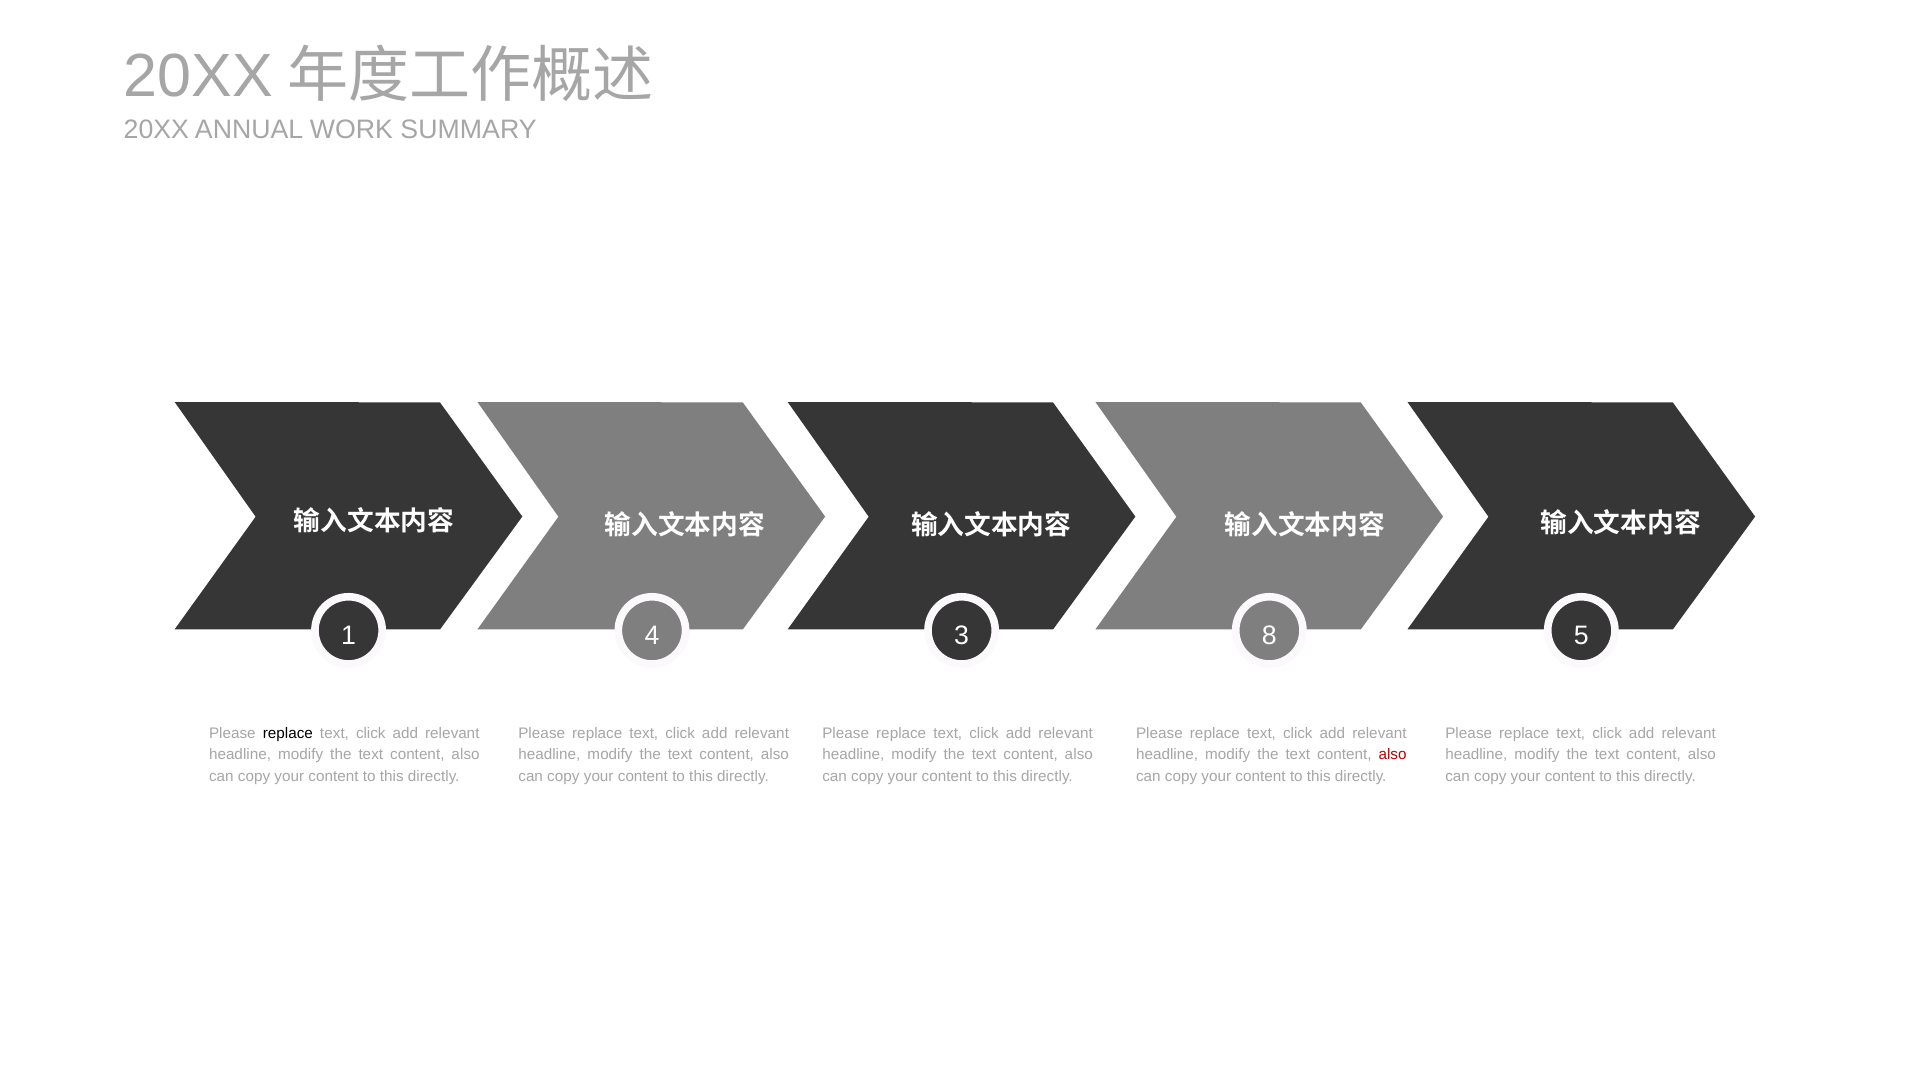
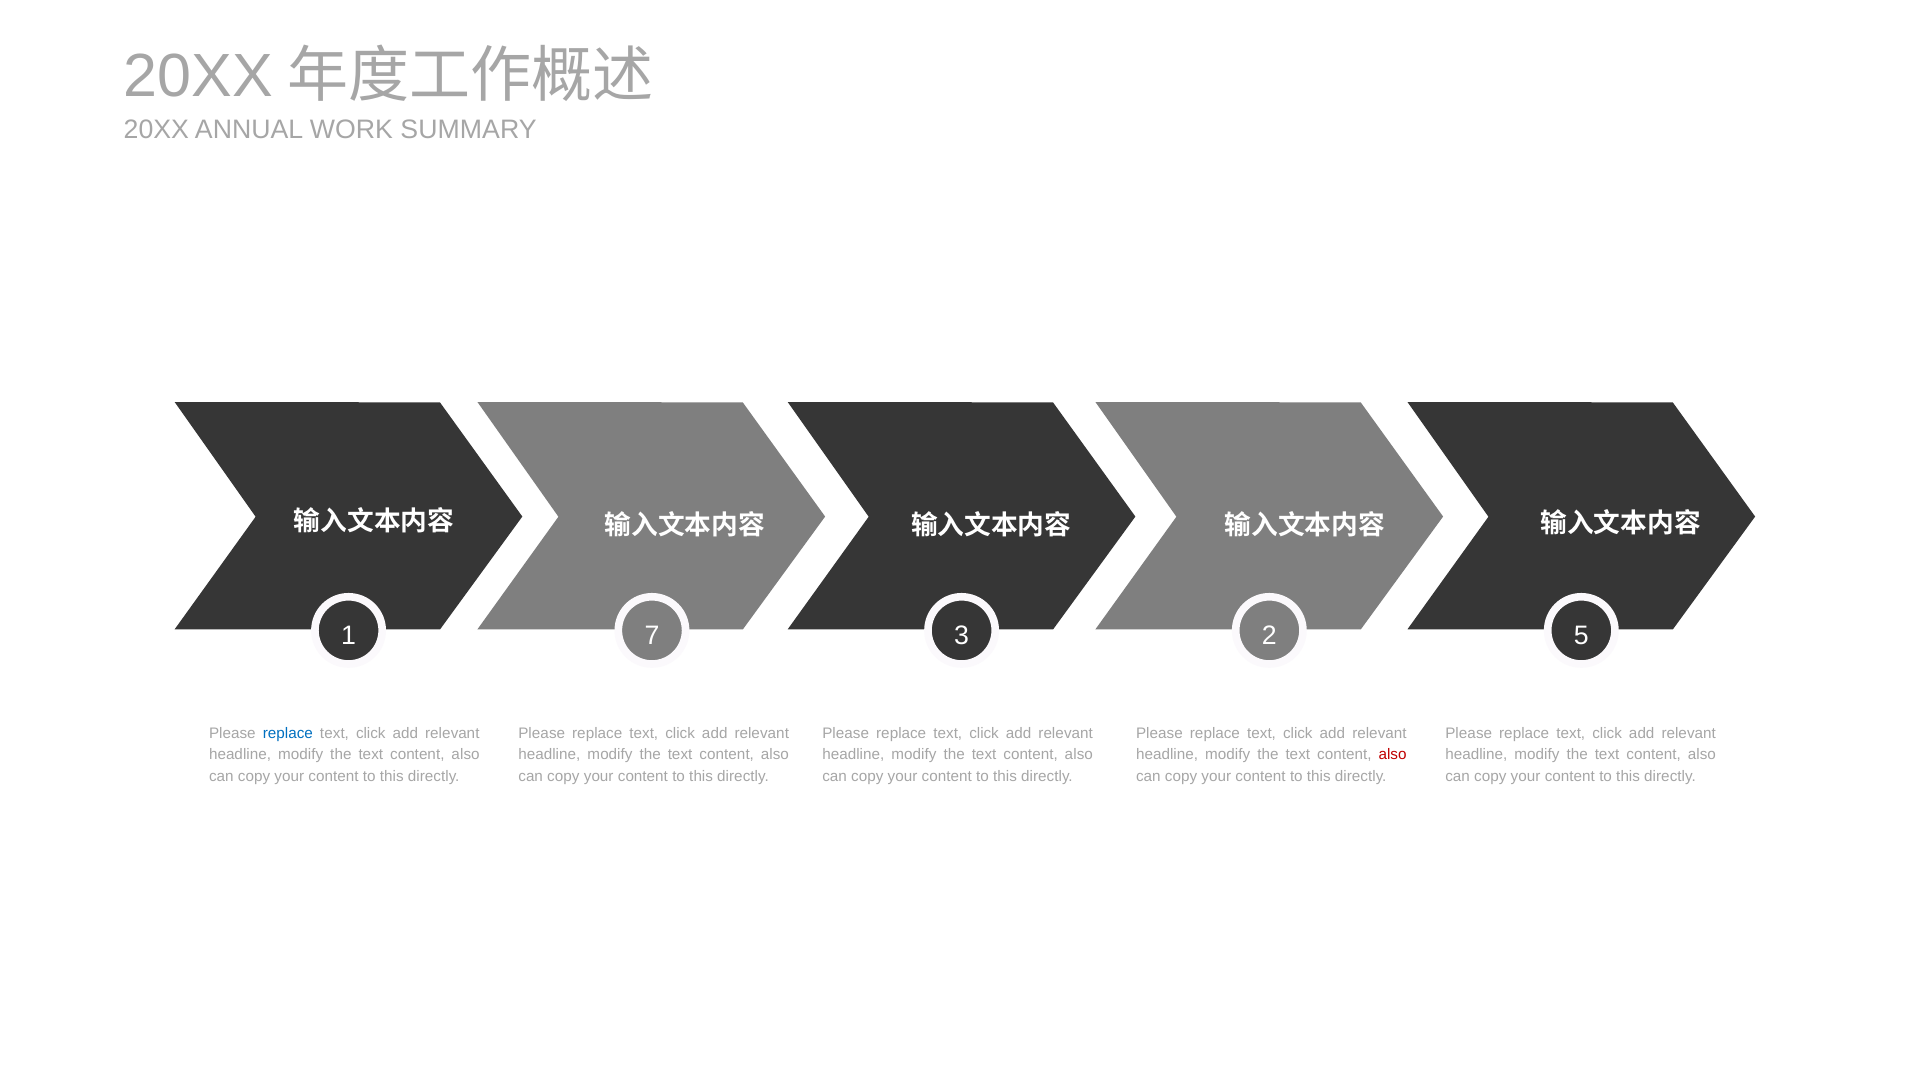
4: 4 -> 7 (652, 636)
8: 8 -> 2 (1269, 636)
replace colour: black -> blue (288, 733)
